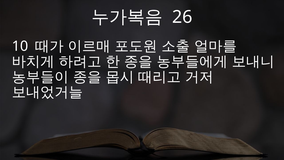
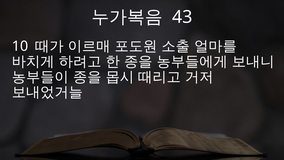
26: 26 -> 43 (182, 17)
